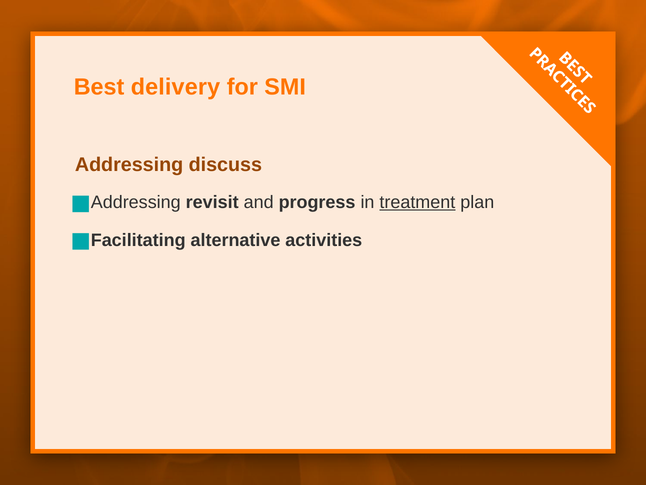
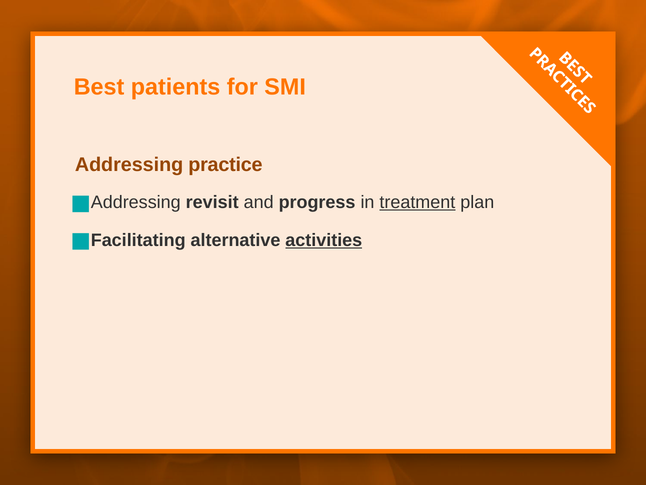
delivery: delivery -> patients (176, 87)
discuss: discuss -> practice (225, 165)
activities underline: none -> present (324, 240)
